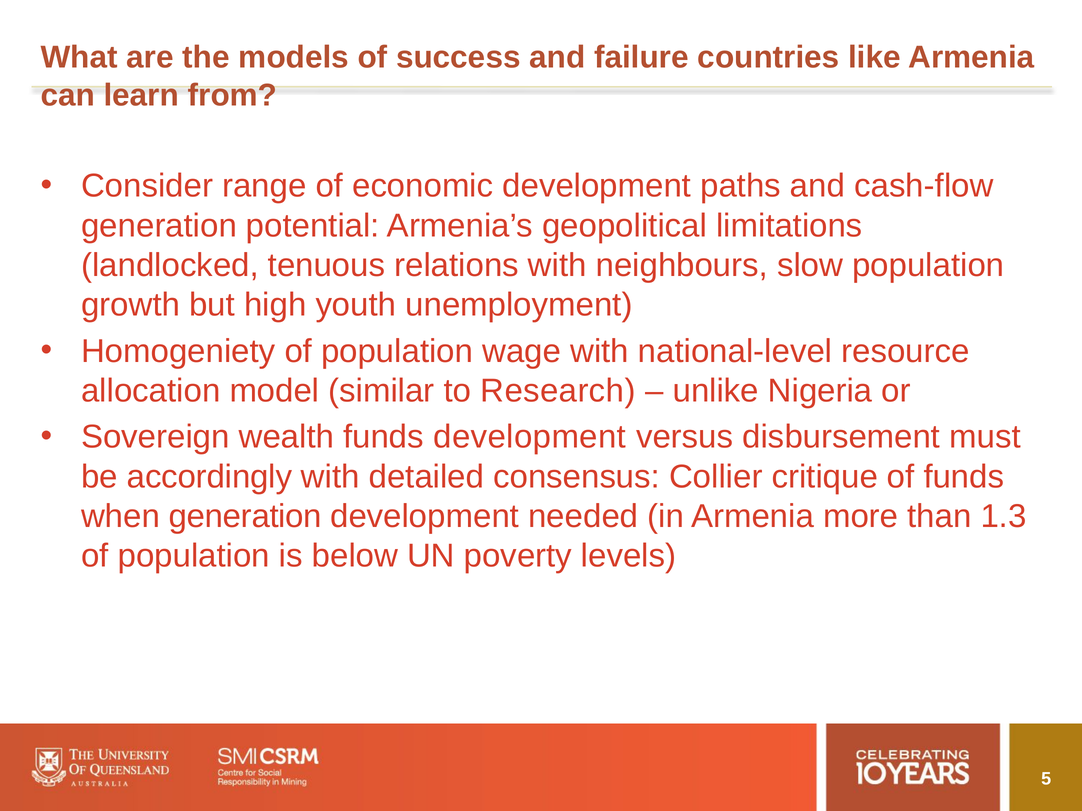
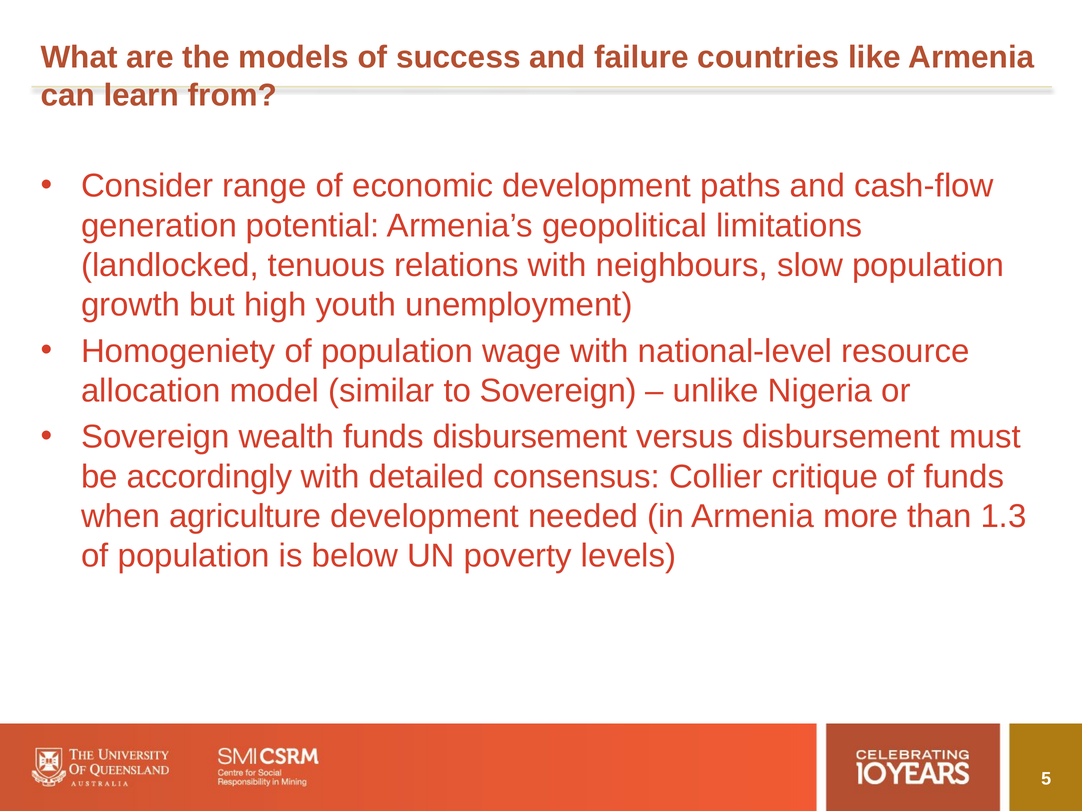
to Research: Research -> Sovereign (558, 391)
funds development: development -> disbursement (530, 437)
when generation: generation -> agriculture (245, 517)
